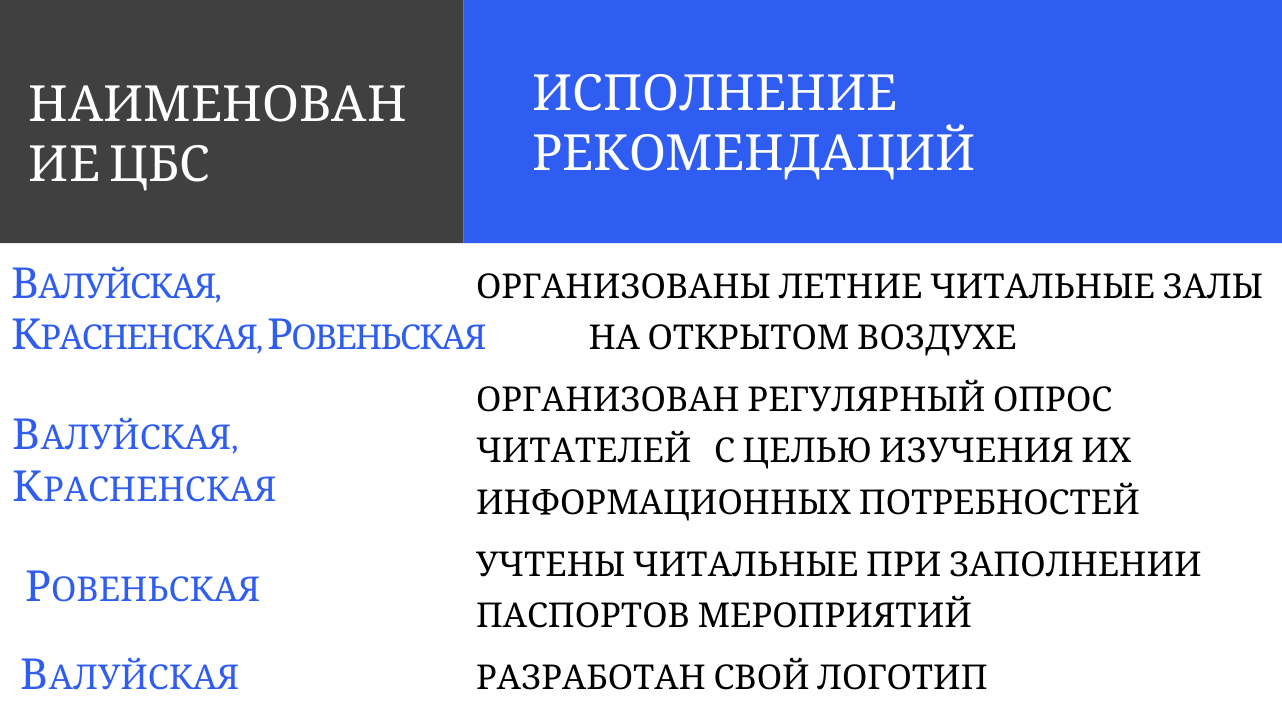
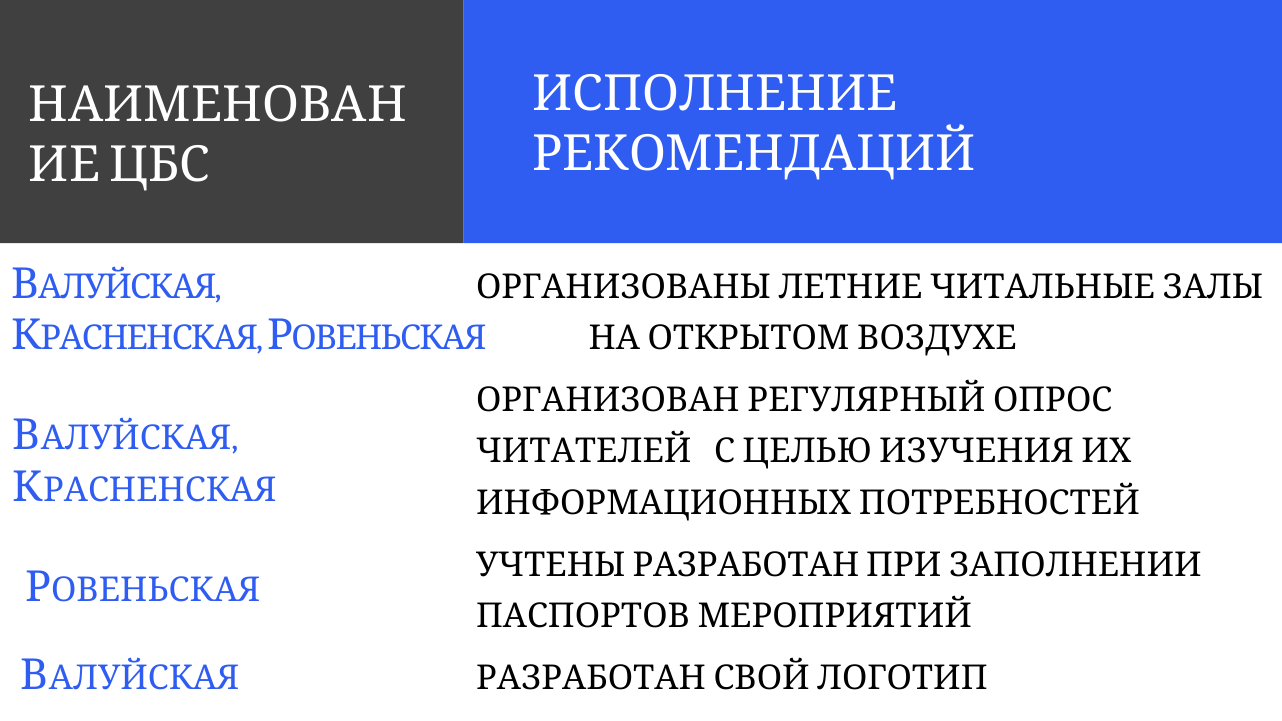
УЧТЕНЫ ЧИТАЛЬНЫЕ: ЧИТАЛЬНЫЕ -> РАЗРАБОТАН (746, 565)
